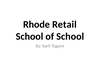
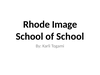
Retail: Retail -> Image (65, 24)
